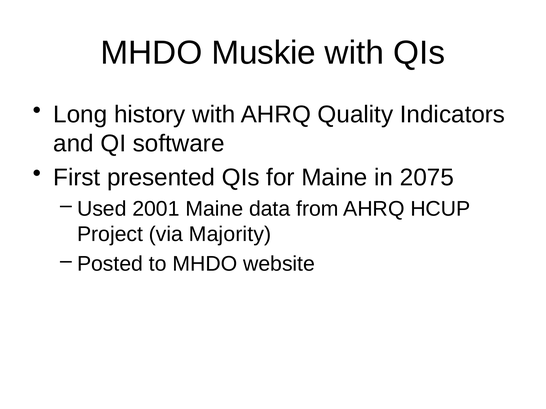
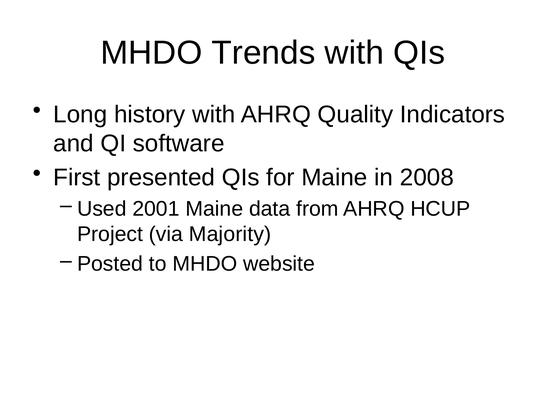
Muskie: Muskie -> Trends (263, 53)
2075: 2075 -> 2008 (427, 178)
